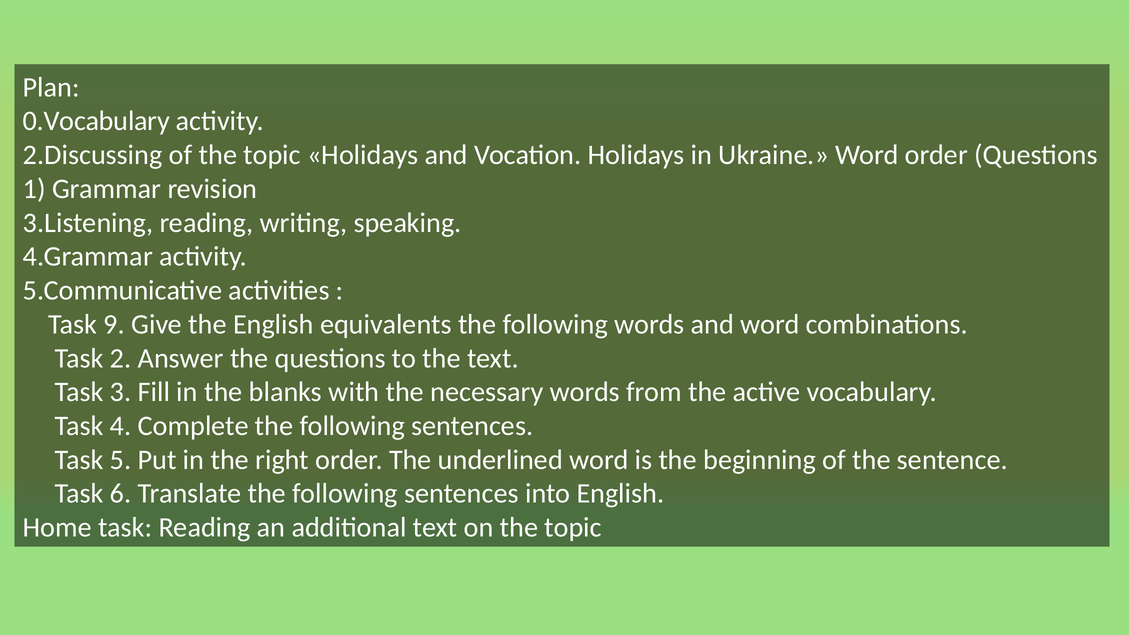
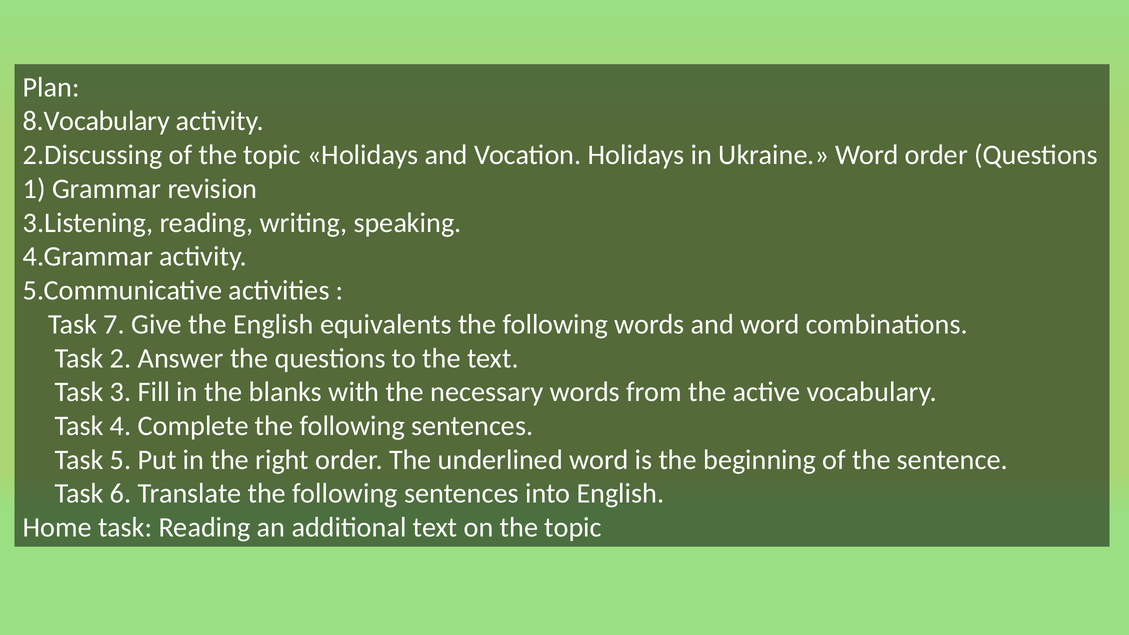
0.Vocabulary: 0.Vocabulary -> 8.Vocabulary (96, 121)
9: 9 -> 7 (114, 324)
